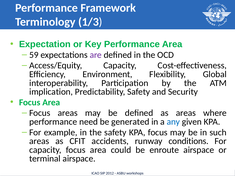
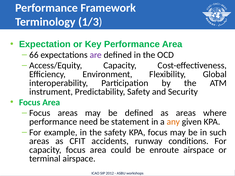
59: 59 -> 66 (34, 55)
implication: implication -> instrument (51, 92)
generated: generated -> statement (130, 122)
any colour: blue -> orange (173, 122)
